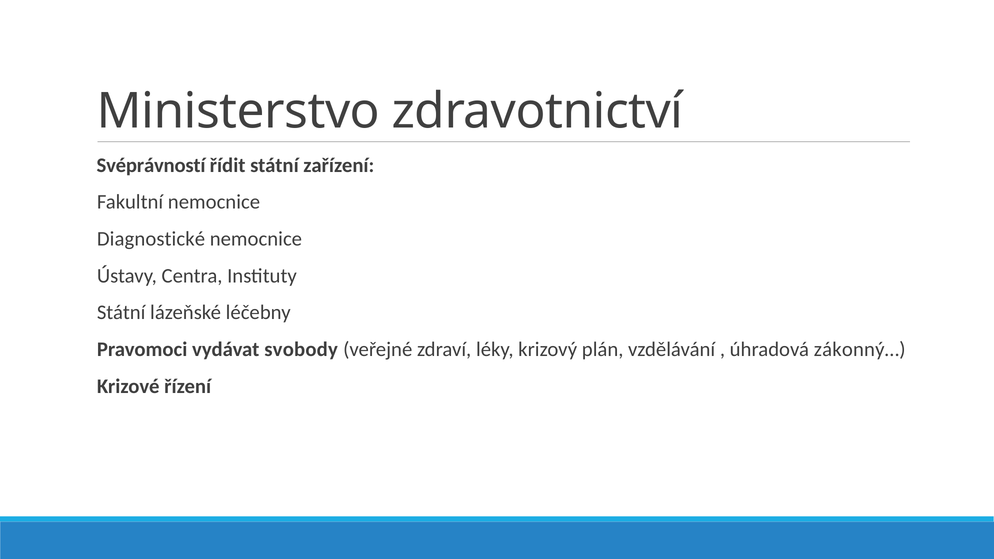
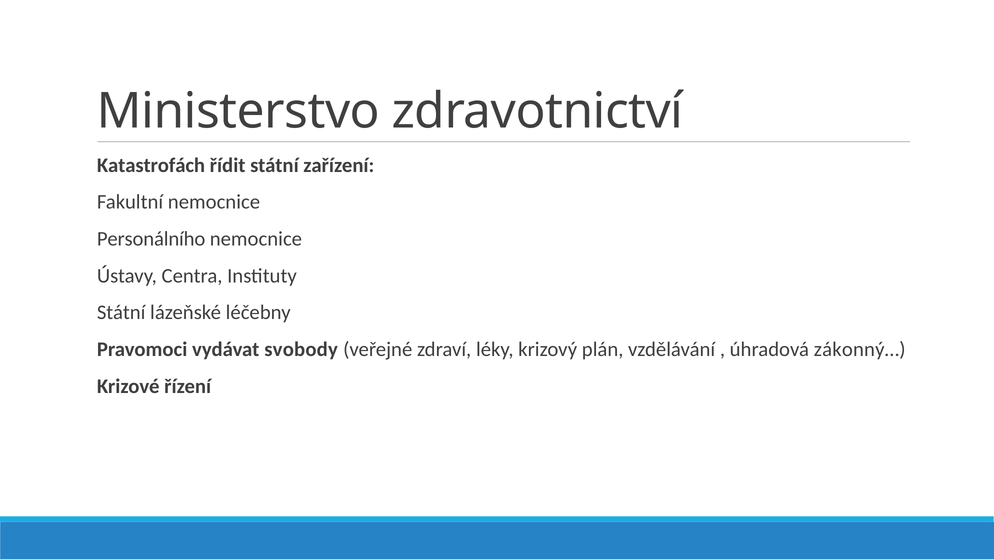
Svéprávností: Svéprávností -> Katastrofách (151, 165)
Diagnostické: Diagnostické -> Personálního (151, 239)
